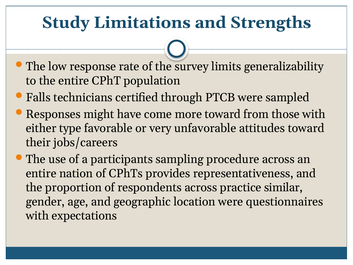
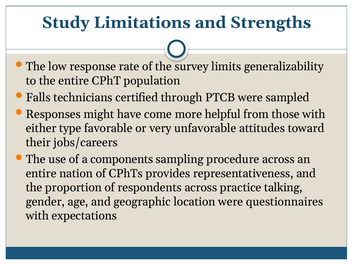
more toward: toward -> helpful (223, 114)
participants: participants -> components (122, 159)
similar: similar -> talking (283, 187)
